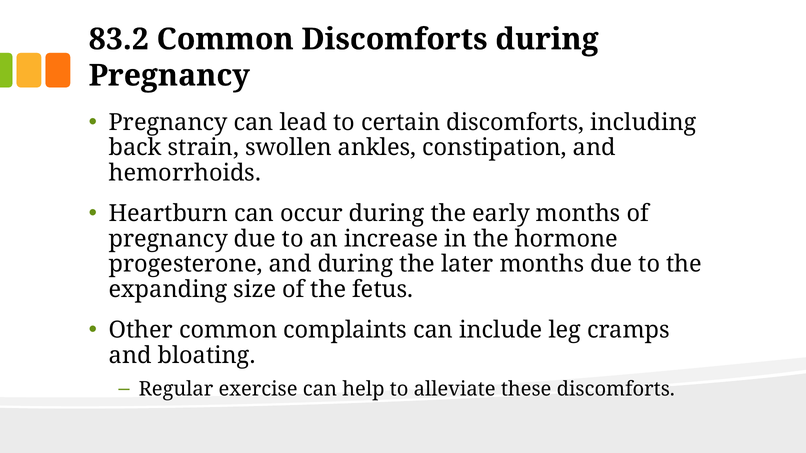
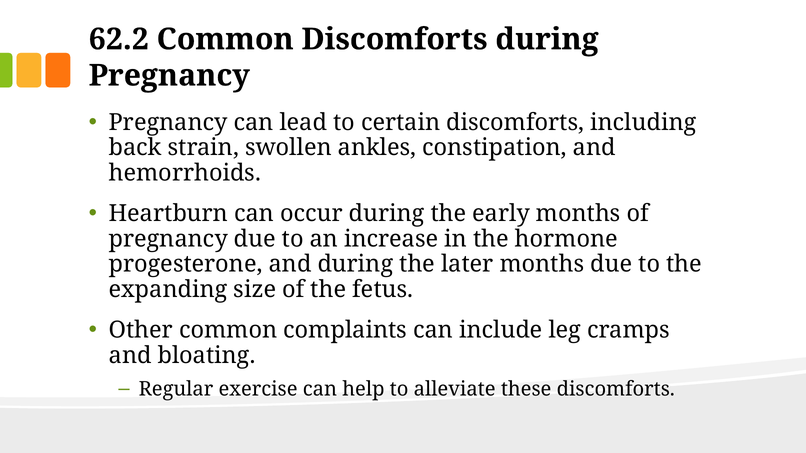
83.2: 83.2 -> 62.2 (119, 39)
